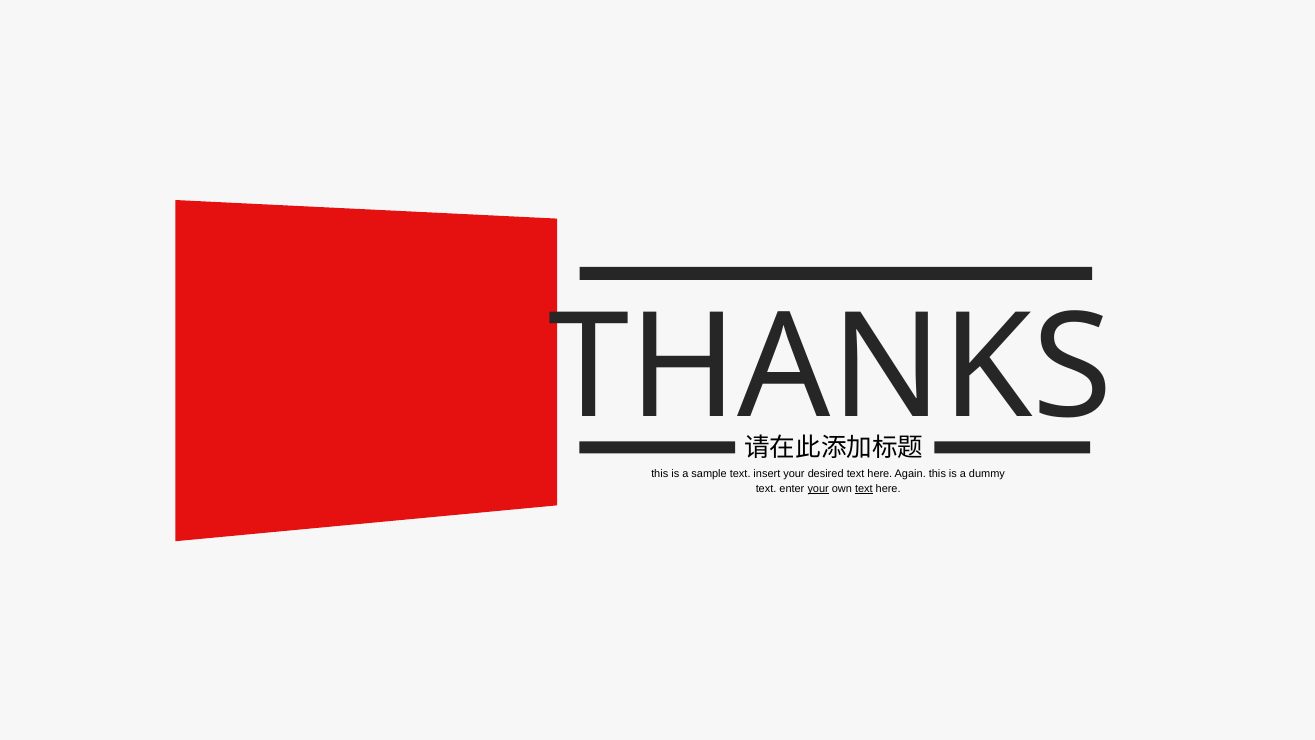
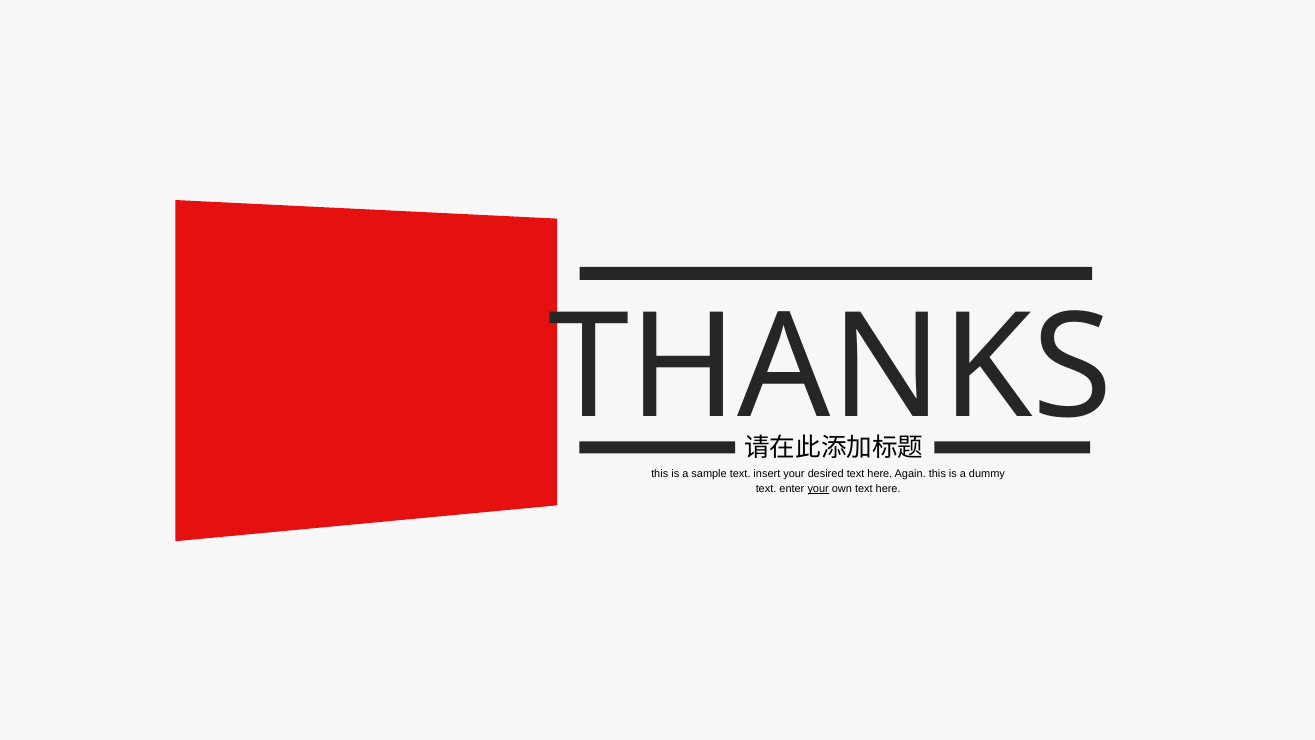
text underline: present -> none (864, 488)
